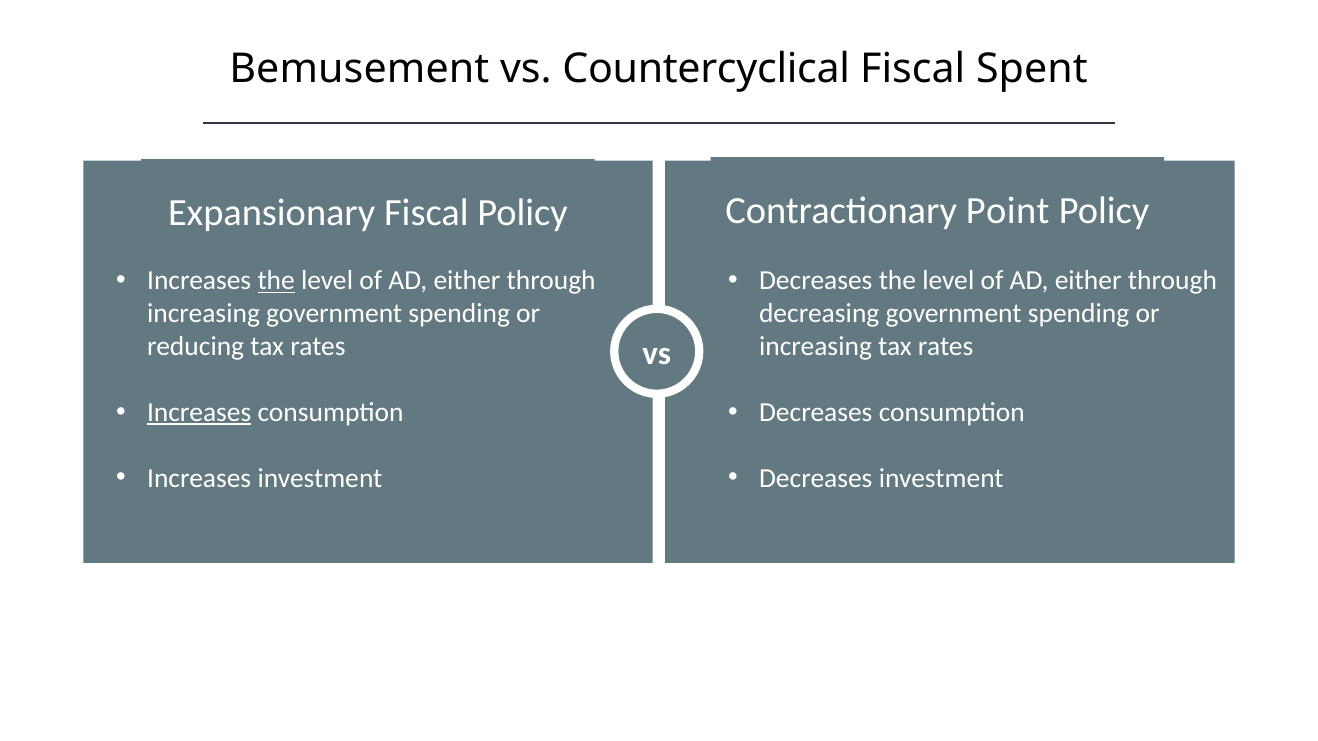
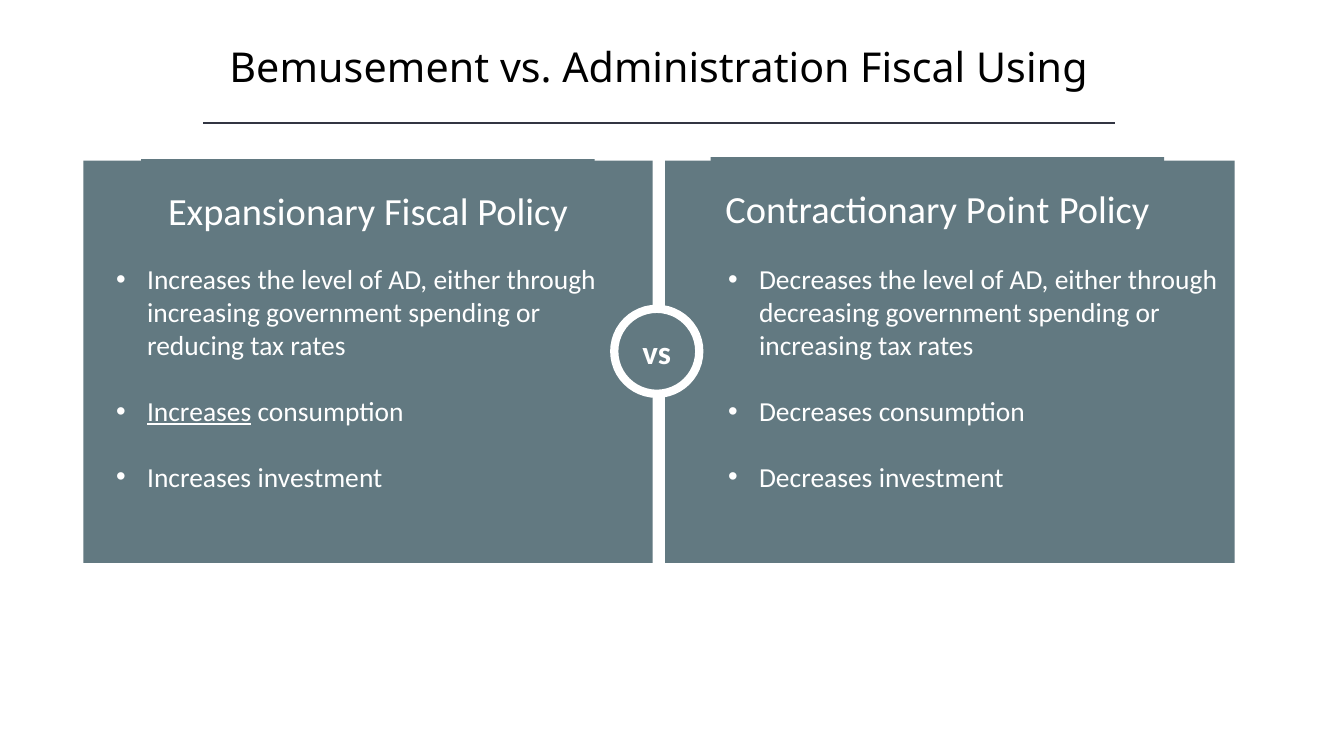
Countercyclical: Countercyclical -> Administration (706, 69)
Spent: Spent -> Using (1032, 69)
the underline: present -> none (276, 281)
